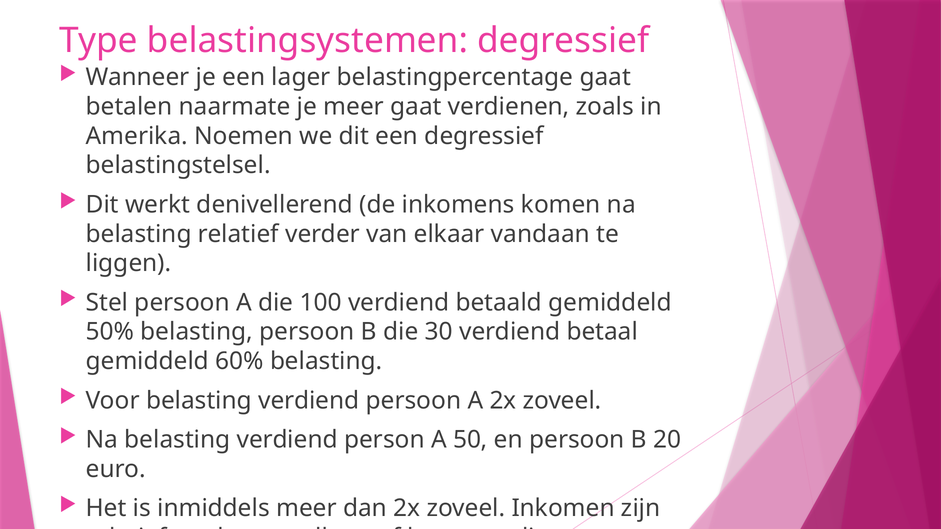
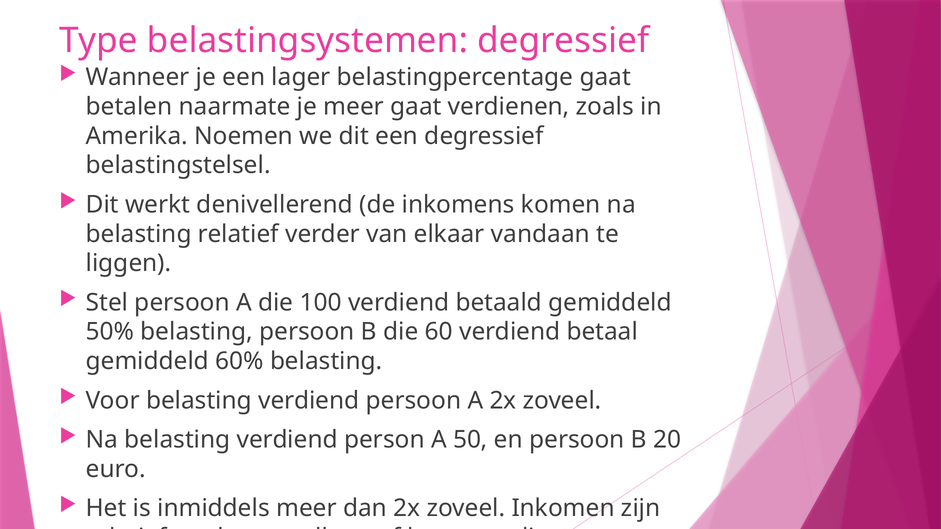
30: 30 -> 60 (439, 332)
